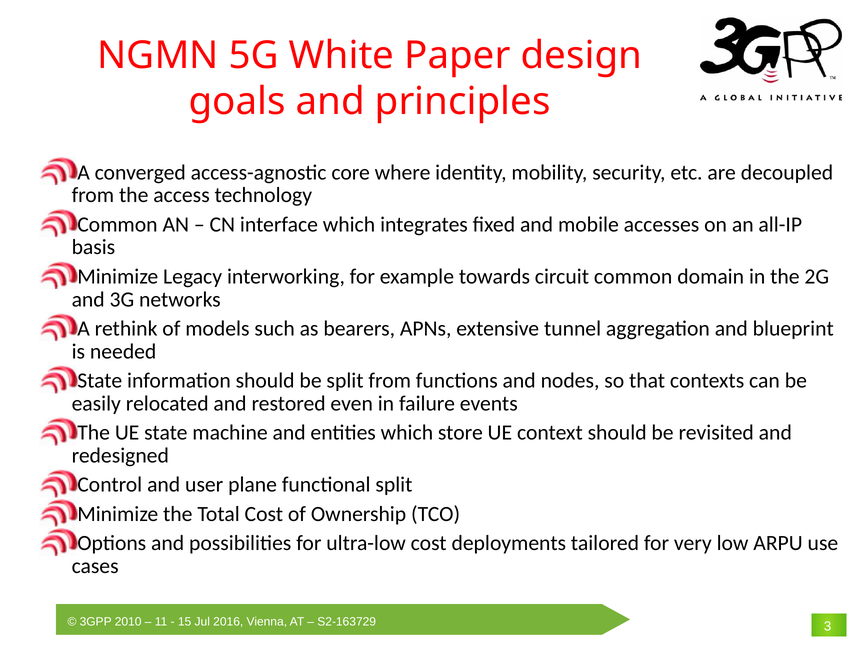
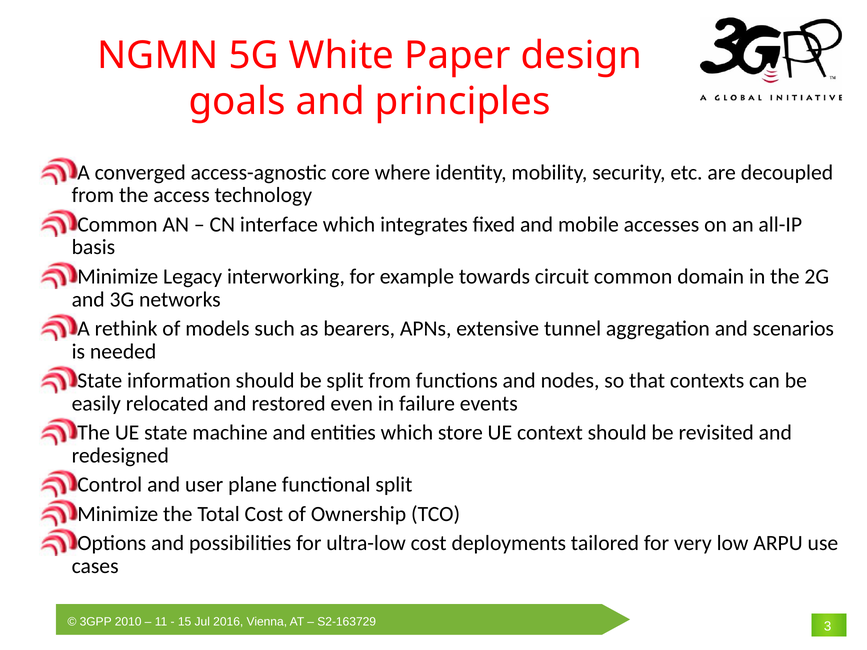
blueprint: blueprint -> scenarios (793, 329)
